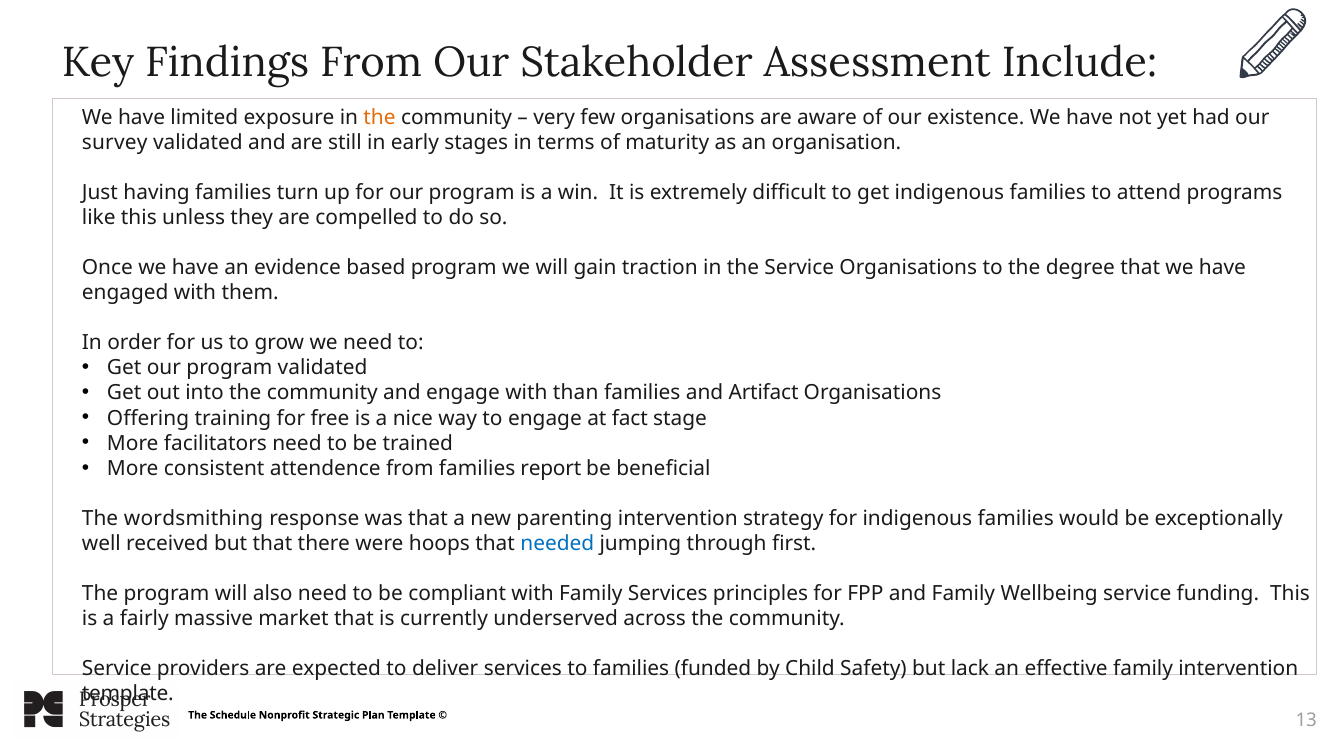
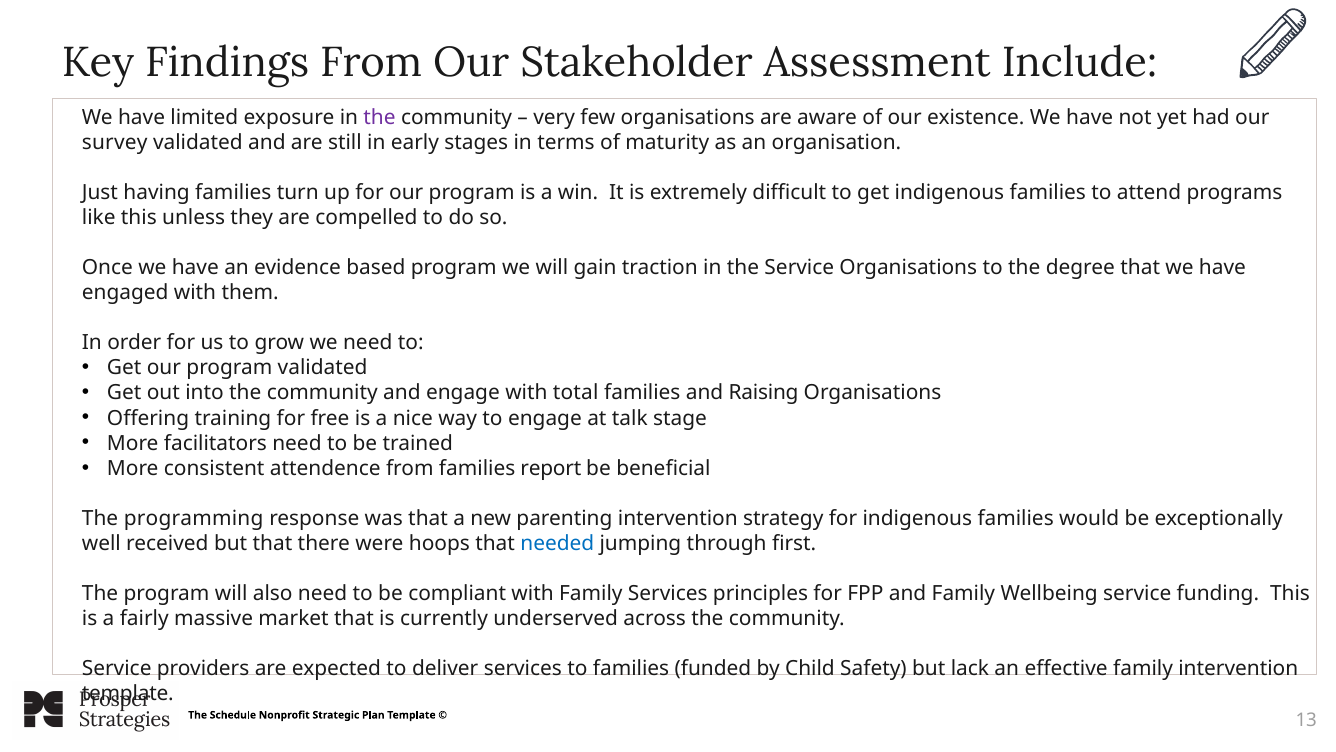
the colour: orange -> purple (380, 117)
than: than -> total (576, 393)
Artifact: Artifact -> Raising (764, 393)
fact: fact -> talk (630, 418)
wordsmithing: wordsmithing -> programming (194, 518)
